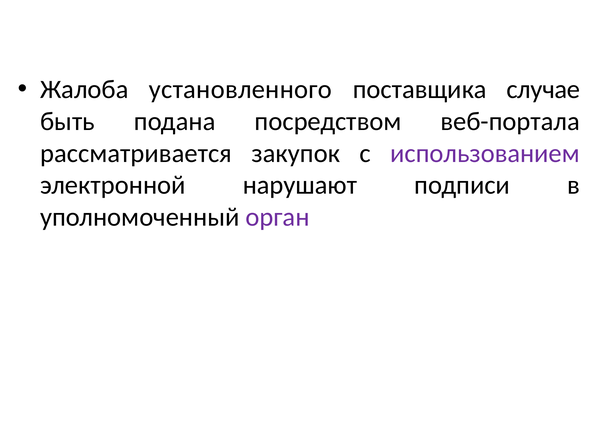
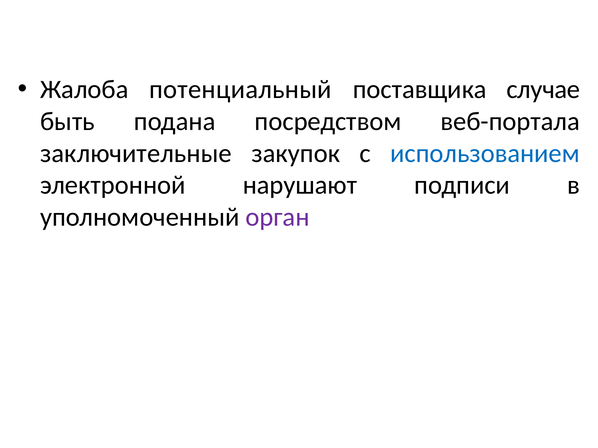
установленного: установленного -> потенциальный (240, 90)
рассматривается: рассматривается -> заключительные (136, 154)
использованием colour: purple -> blue (485, 154)
